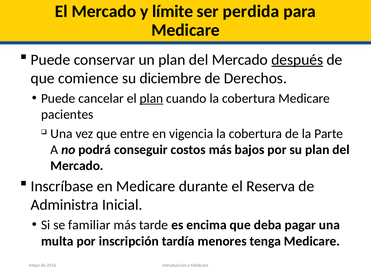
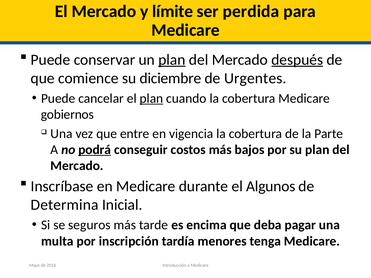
plan underline: none -> present (172, 60)
Derechos: Derechos -> Urgentes (255, 78)
pacientes: pacientes -> gobiernos (67, 115)
podrá underline: none -> present (95, 150)
Reserva: Reserva -> Algunos (271, 186)
Administra: Administra -> Determina (65, 205)
familiar: familiar -> seguros (89, 225)
